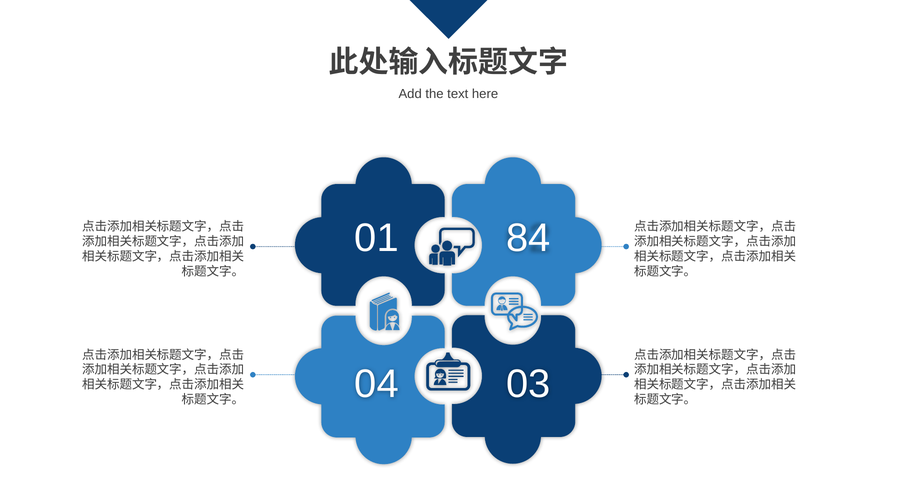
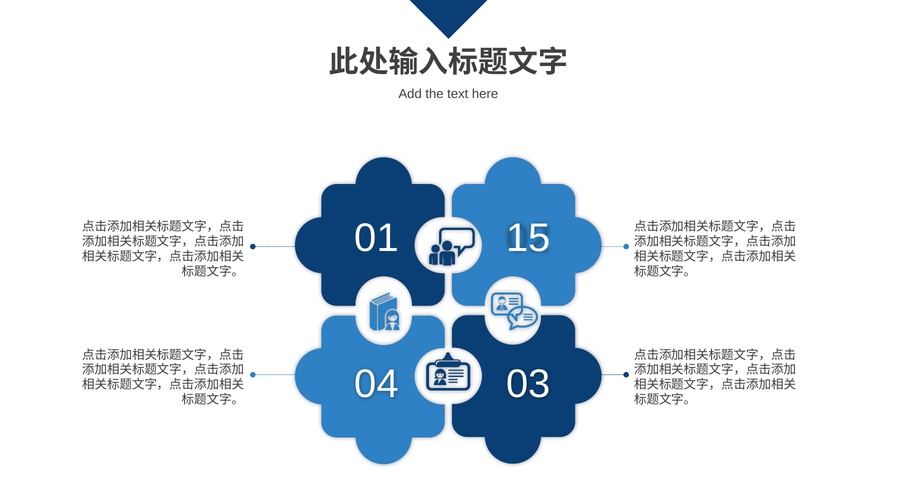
84: 84 -> 15 (528, 238)
